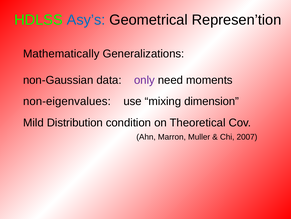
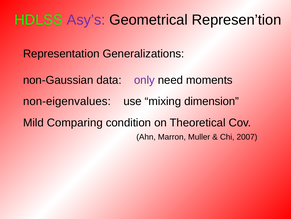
Asy’s colour: blue -> purple (86, 20)
Mathematically: Mathematically -> Representation (61, 54)
Distribution: Distribution -> Comparing (75, 122)
